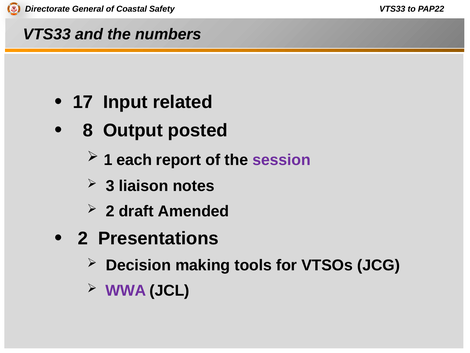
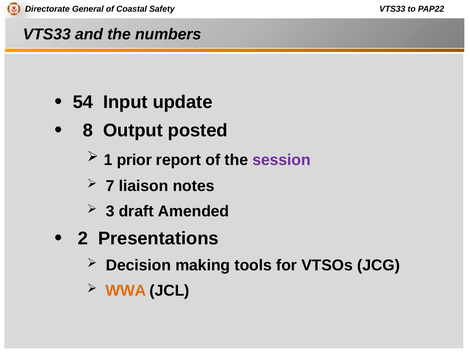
17: 17 -> 54 (83, 102)
related: related -> update (183, 102)
each: each -> prior (134, 160)
3: 3 -> 7 (110, 186)
2: 2 -> 3 (110, 211)
WWA colour: purple -> orange (126, 290)
